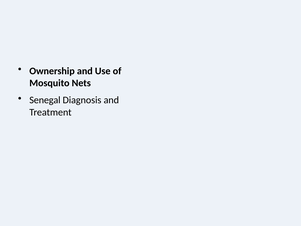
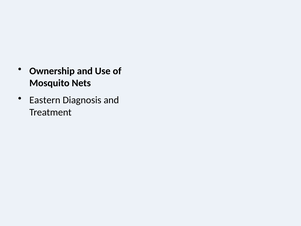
Senegal: Senegal -> Eastern (45, 100)
